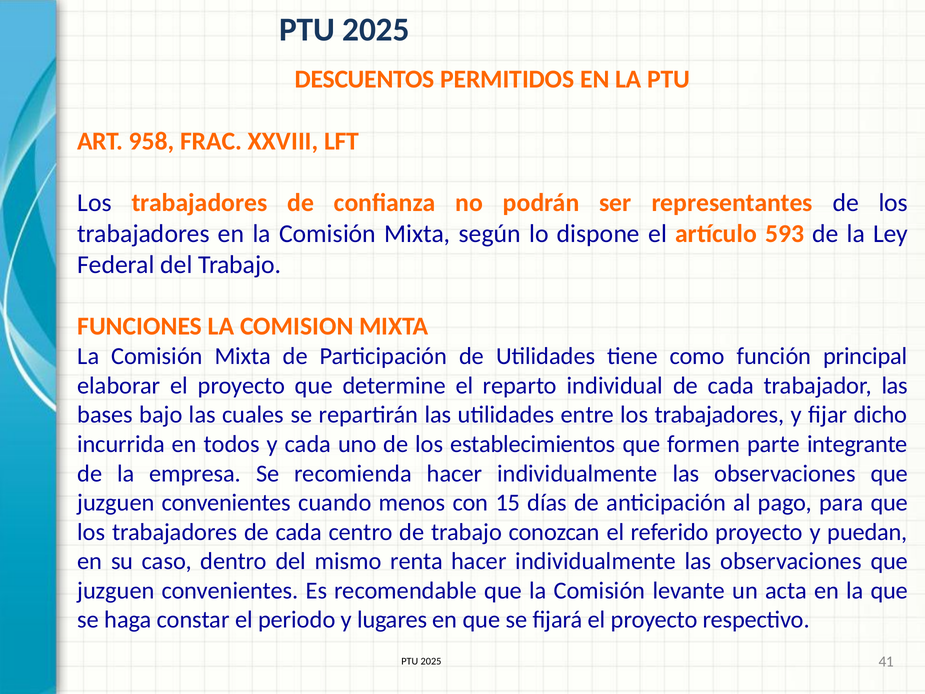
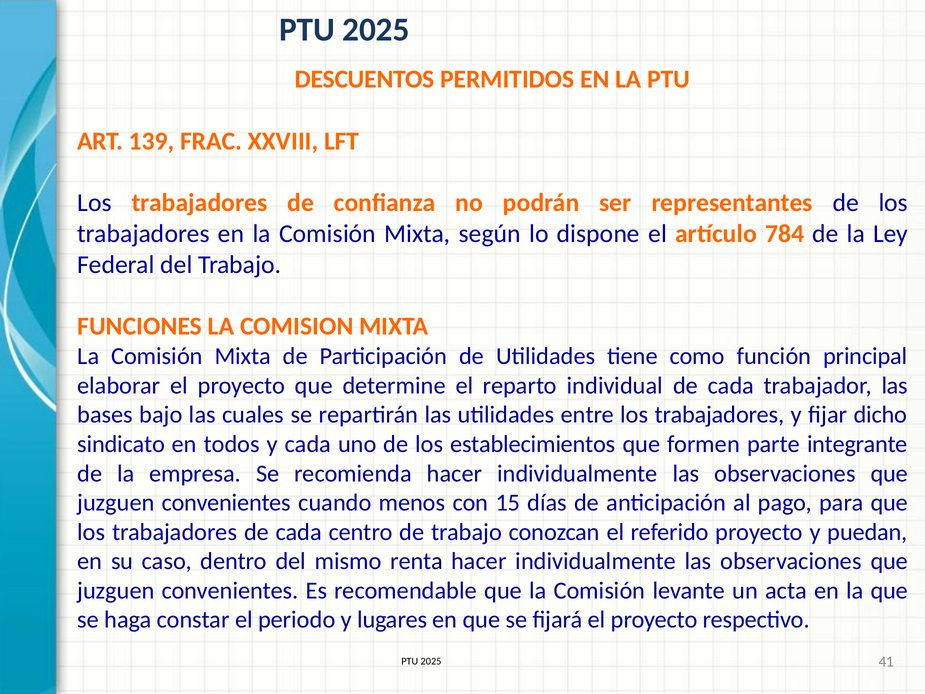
958: 958 -> 139 (152, 141)
593: 593 -> 784 (785, 234)
incurrida: incurrida -> sindicato (121, 444)
